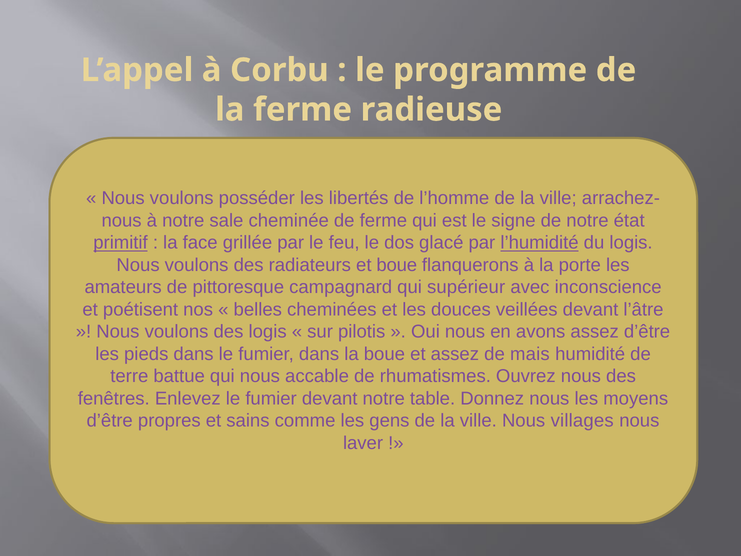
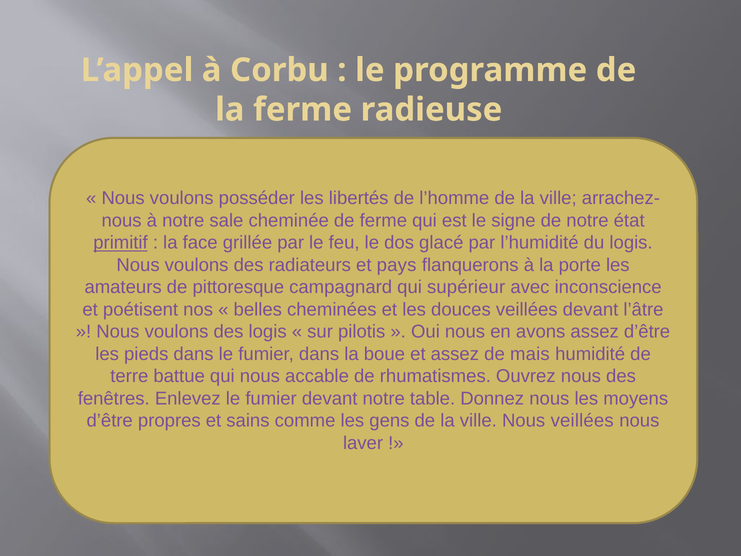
l’humidité underline: present -> none (540, 243)
et boue: boue -> pays (397, 265)
Nous villages: villages -> veillées (582, 421)
